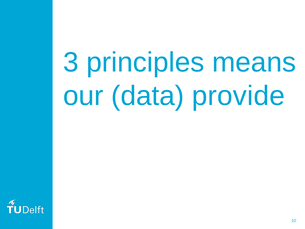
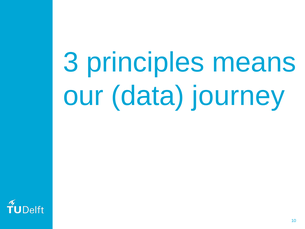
provide: provide -> journey (238, 96)
